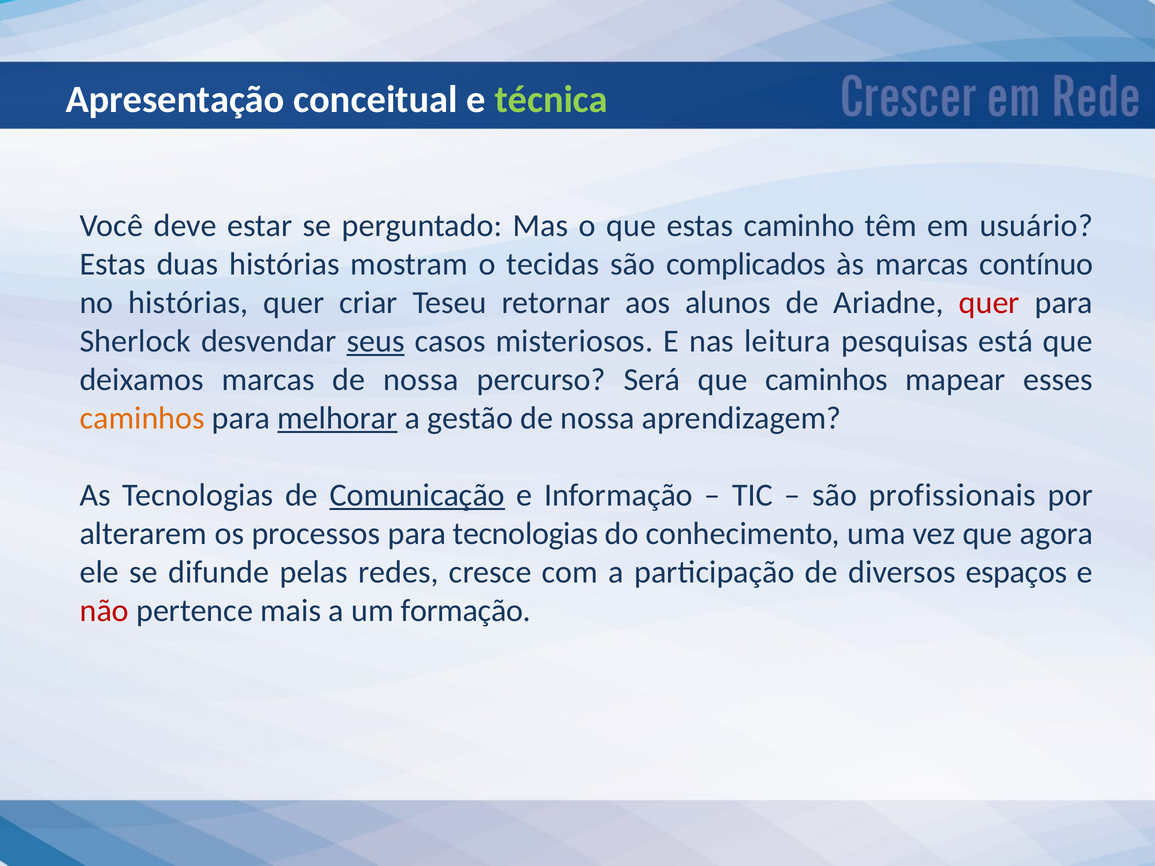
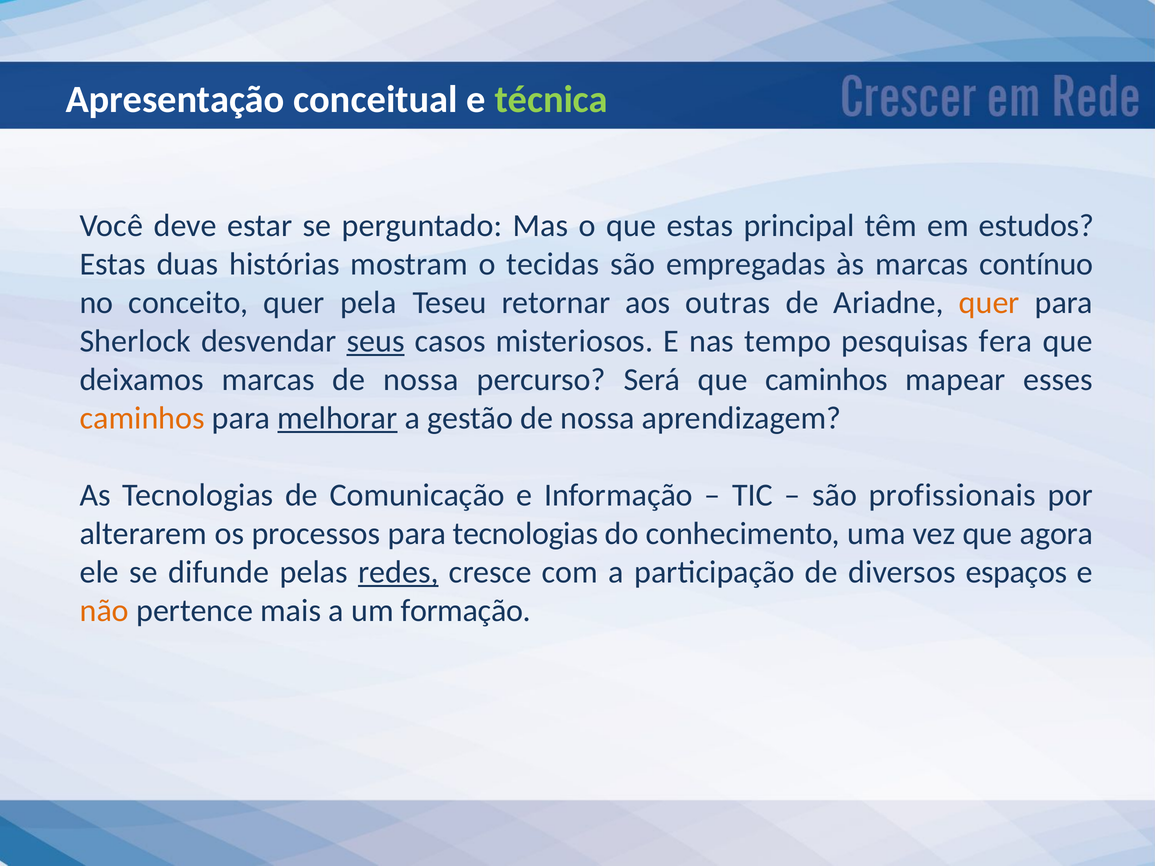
caminho: caminho -> principal (799, 226)
usuário: usuário -> estudos (1037, 226)
complicados: complicados -> empregadas (746, 264)
no histórias: histórias -> conceito (188, 303)
criar: criar -> pela (368, 303)
alunos: alunos -> outras (728, 303)
quer colour: red -> orange (989, 303)
leitura: leitura -> tempo (788, 341)
está: está -> fera (1006, 341)
Comunicação underline: present -> none (417, 495)
redes underline: none -> present (398, 572)
não colour: red -> orange (104, 611)
